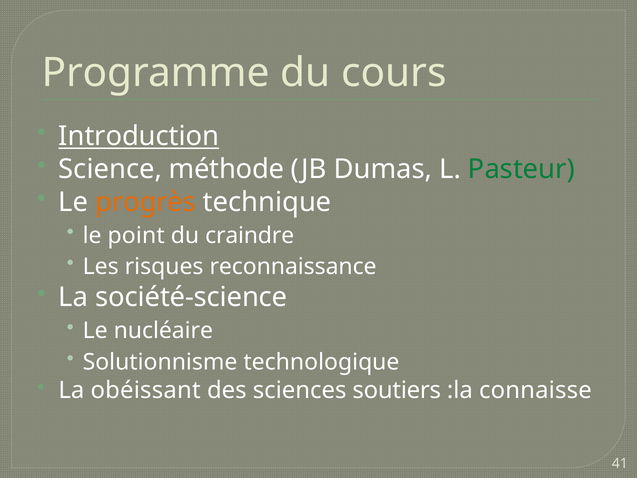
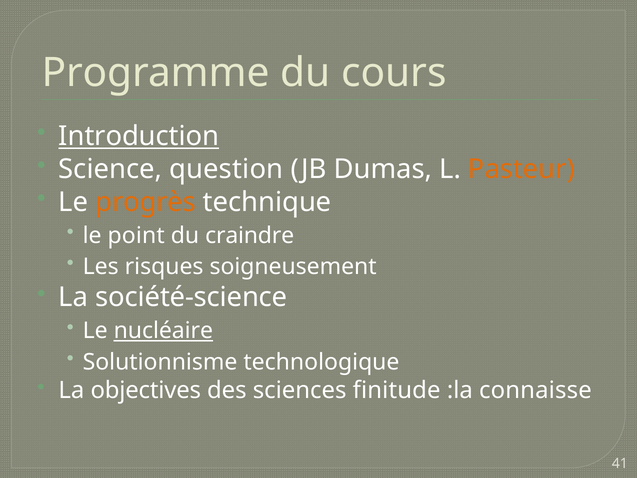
méthode: méthode -> question (226, 169)
Pasteur colour: green -> orange (521, 169)
reconnaissance: reconnaissance -> soigneusement (293, 267)
nucléaire underline: none -> present (163, 331)
obéissant: obéissant -> objectives (146, 390)
soutiers: soutiers -> finitude (397, 390)
